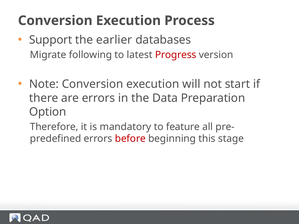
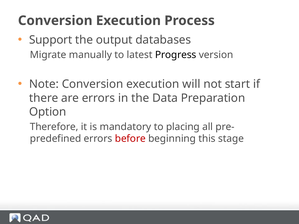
earlier: earlier -> output (114, 40)
following: following -> manually (90, 55)
Progress colour: red -> black (176, 55)
feature: feature -> placing (183, 127)
